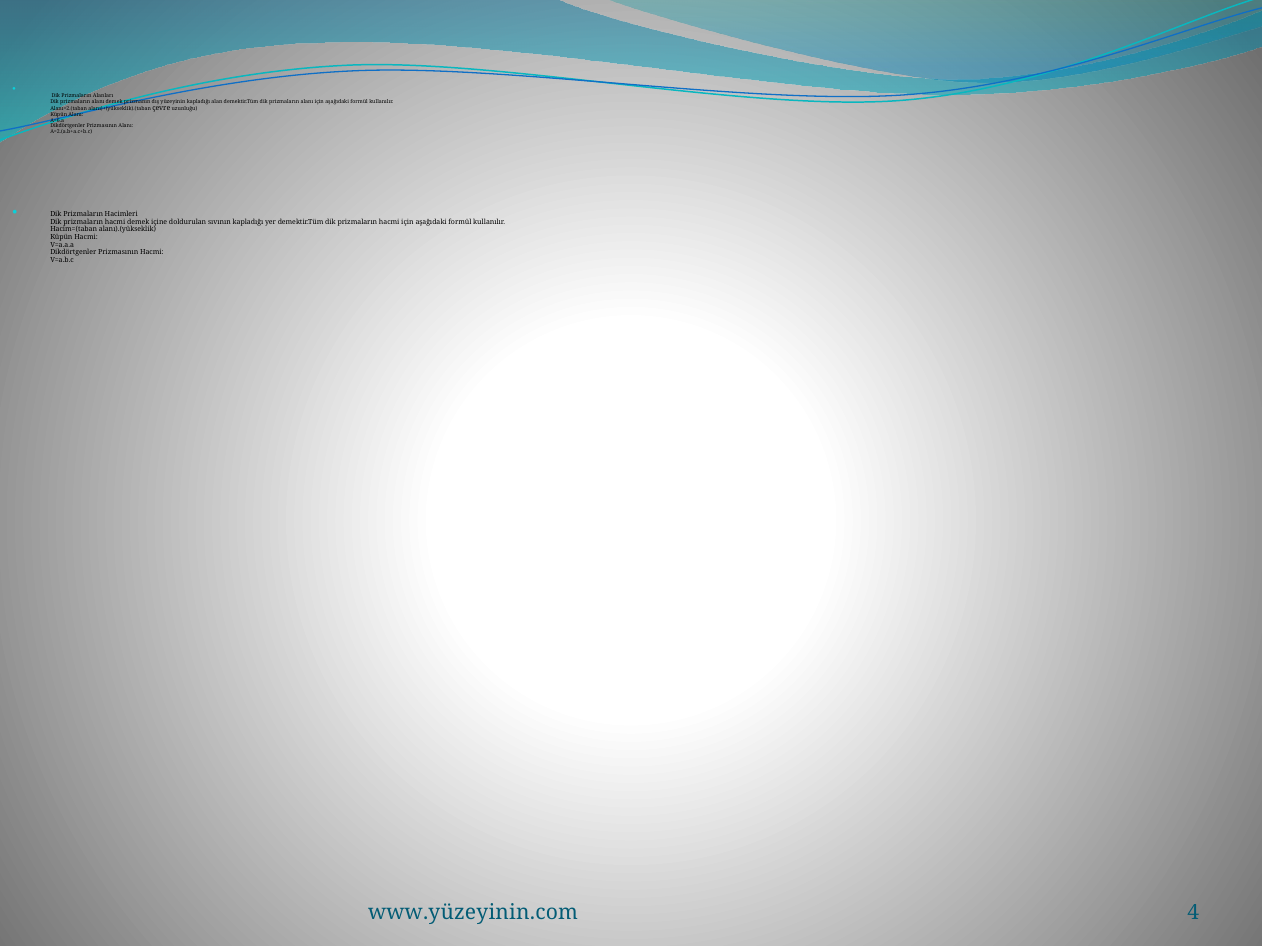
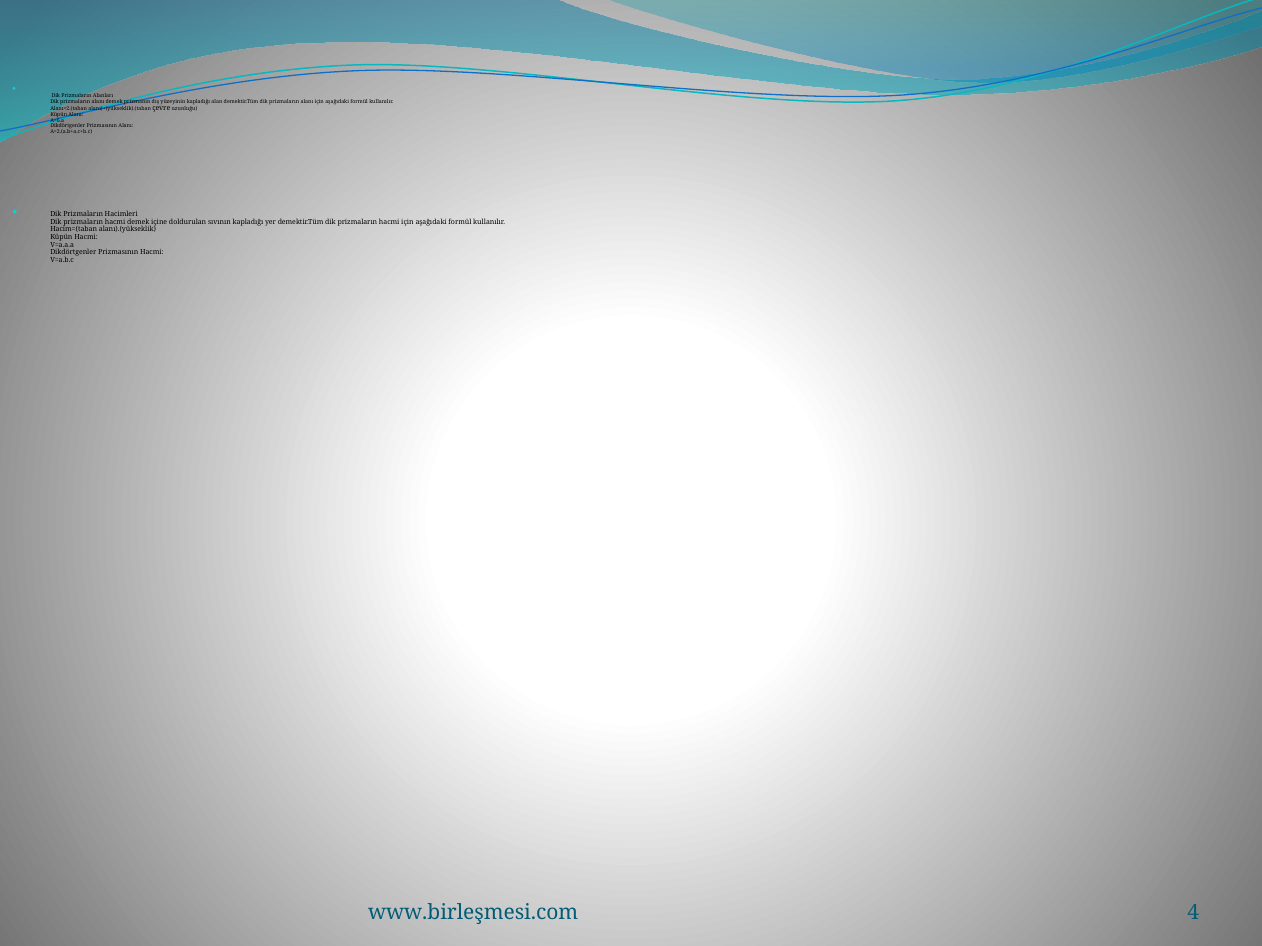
www.yüzeyinin.com: www.yüzeyinin.com -> www.birleşmesi.com (473, 913)
